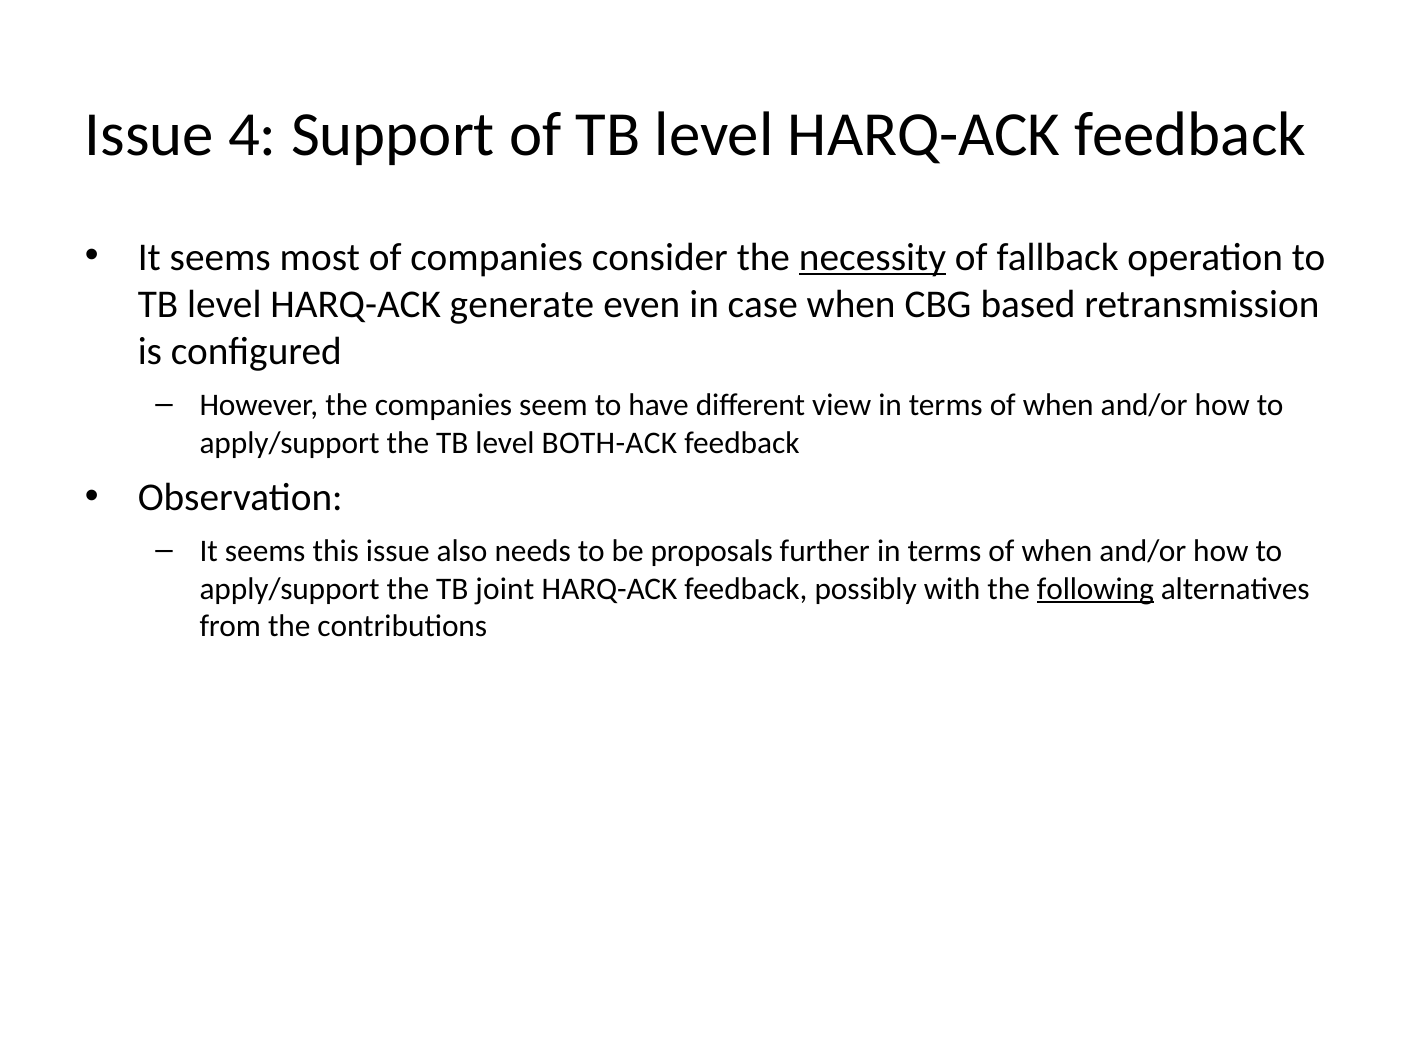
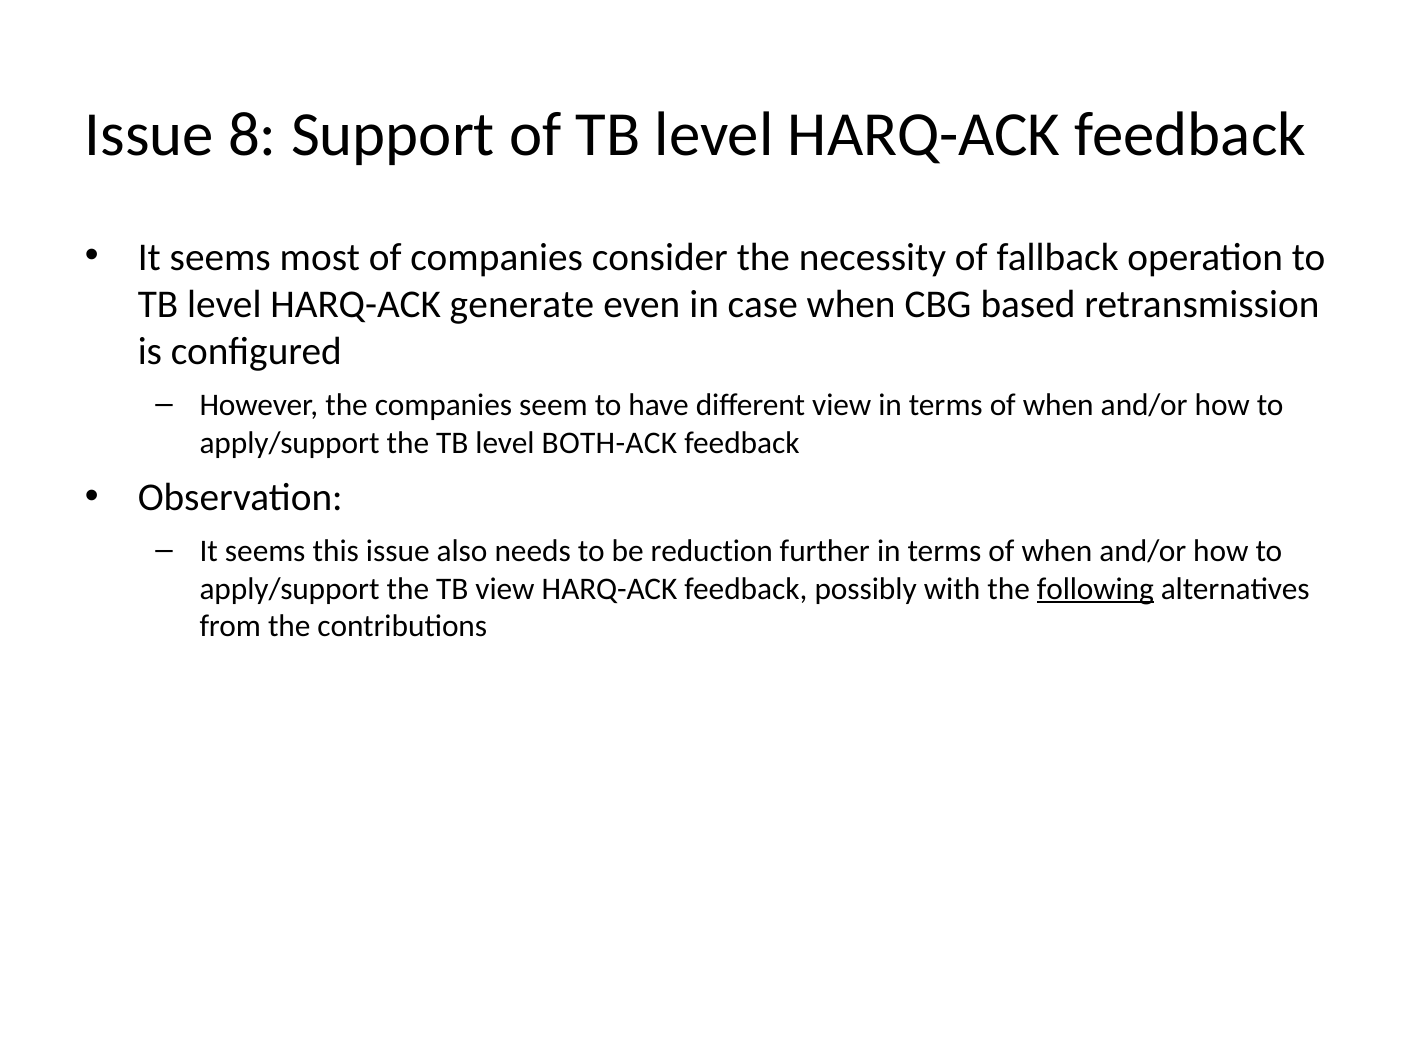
4: 4 -> 8 (252, 135)
necessity underline: present -> none (873, 257)
proposals: proposals -> reduction (712, 551)
TB joint: joint -> view (505, 589)
